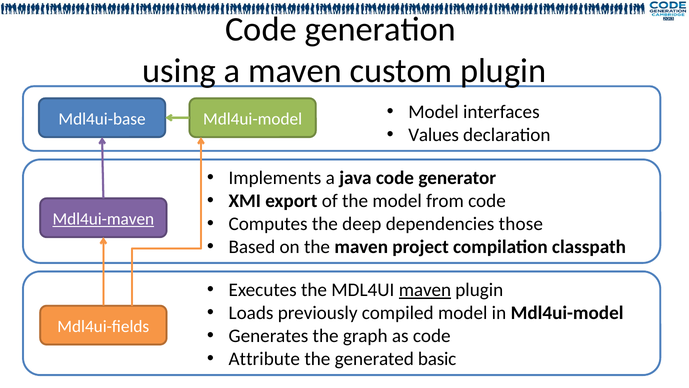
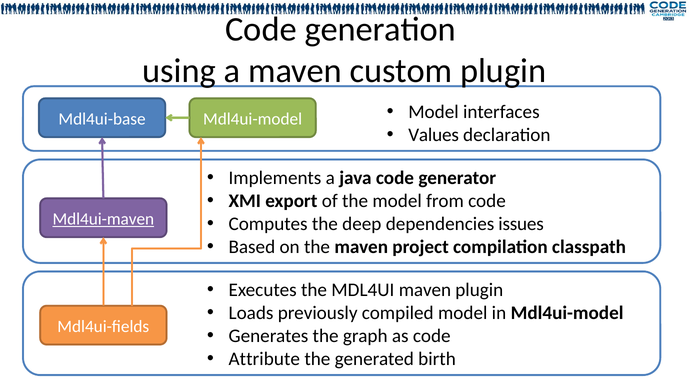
those: those -> issues (521, 224)
maven underline: present -> none (425, 290)
basic: basic -> birth (437, 359)
